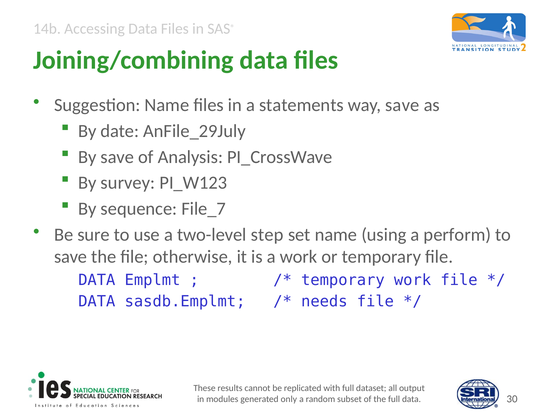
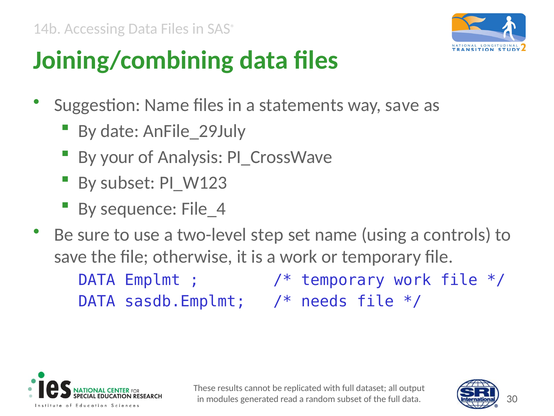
By save: save -> your (117, 157)
By survey: survey -> subset (128, 183)
File_7: File_7 -> File_4 (204, 208)
perform: perform -> controls (457, 234)
only: only -> read (289, 399)
